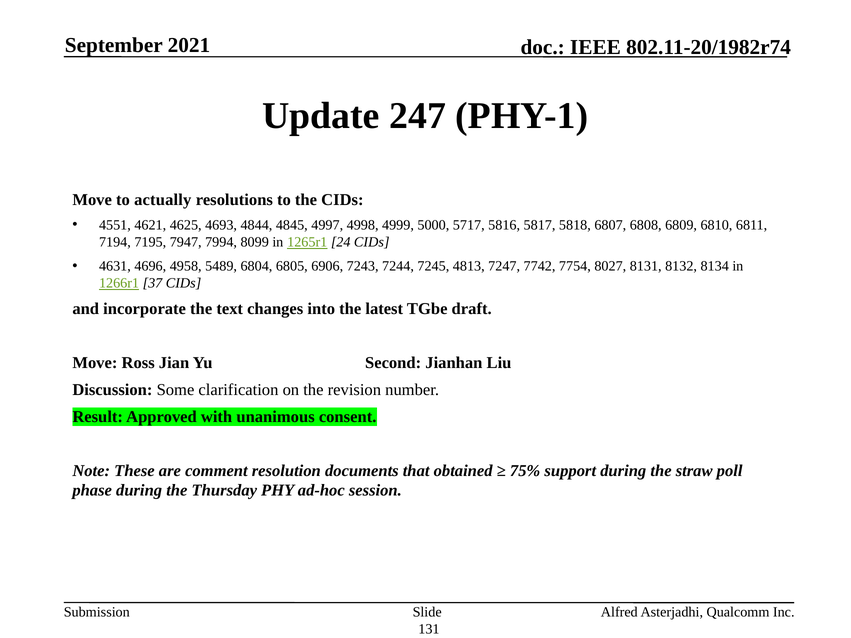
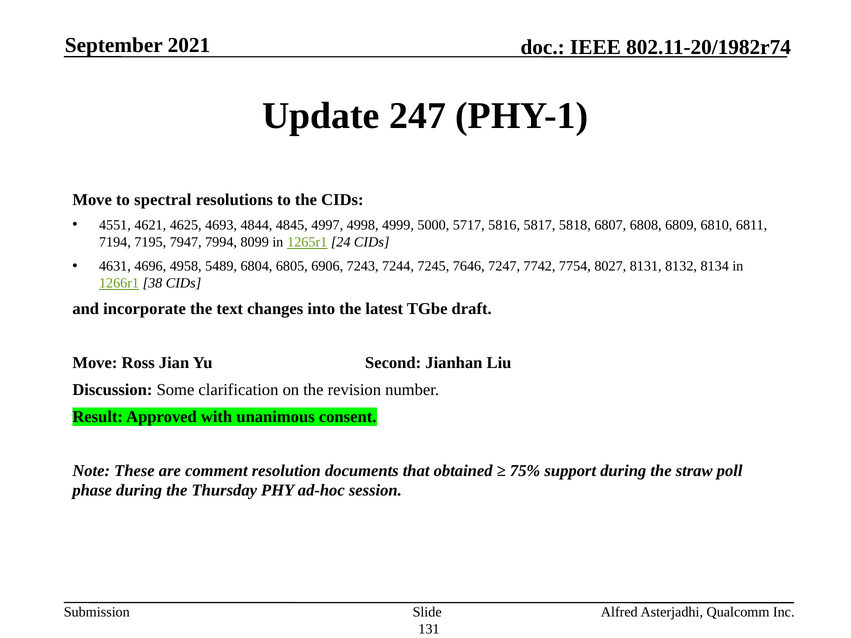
actually: actually -> spectral (163, 200)
4813: 4813 -> 7646 (469, 266)
37: 37 -> 38 (152, 283)
